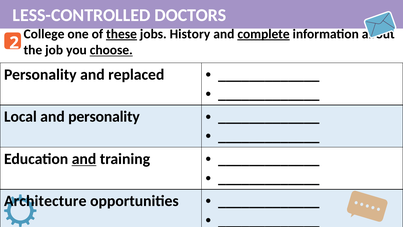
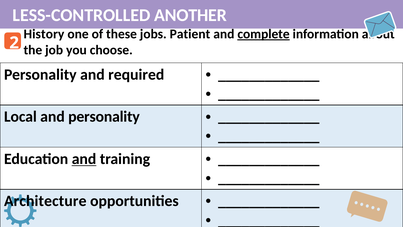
DOCTORS: DOCTORS -> ANOTHER (190, 15)
College: College -> History (44, 34)
these underline: present -> none (122, 34)
History: History -> Patient (190, 34)
choose underline: present -> none (111, 50)
replaced: replaced -> required (136, 75)
